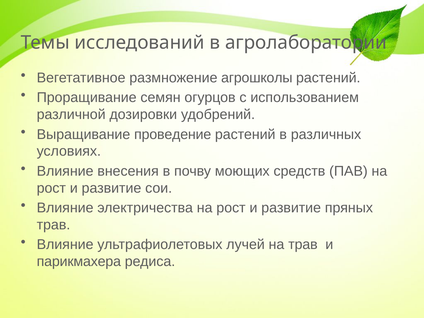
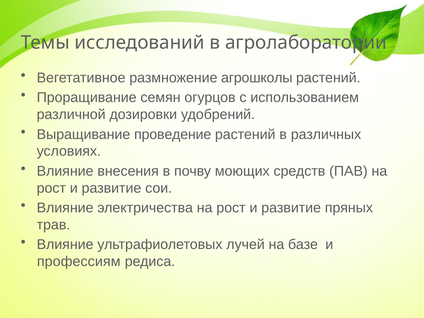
на трав: трав -> базе (303, 245)
парикмахера: парикмахера -> профессиям (79, 262)
